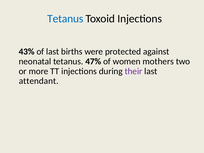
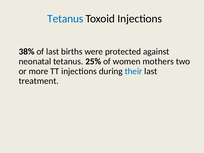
43%: 43% -> 38% (27, 52)
47%: 47% -> 25% (93, 61)
their colour: purple -> blue (133, 71)
attendant: attendant -> treatment (39, 81)
